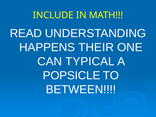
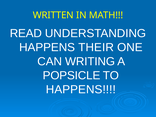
INCLUDE: INCLUDE -> WRITTEN (53, 15)
TYPICAL: TYPICAL -> WRITING (90, 61)
BETWEEN: BETWEEN -> HAPPENS (81, 89)
